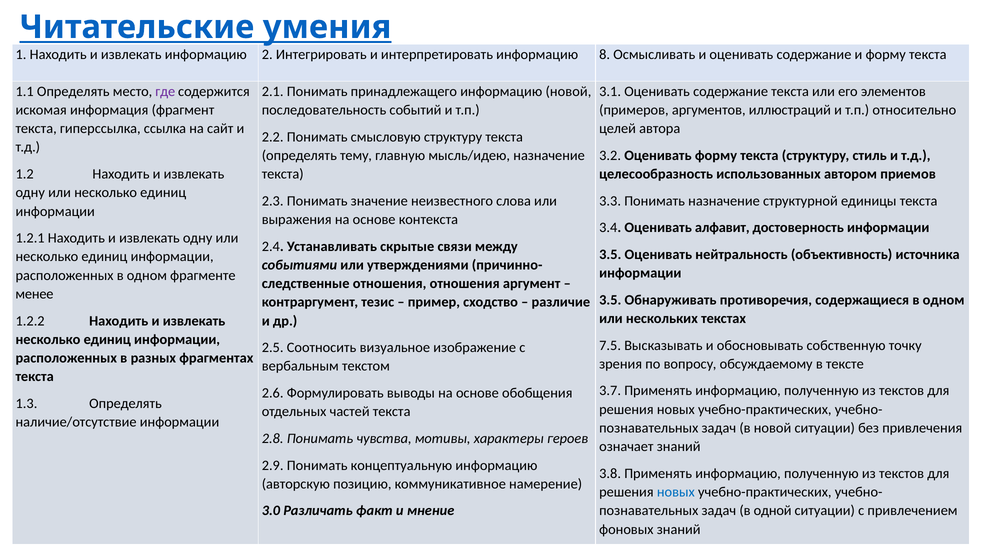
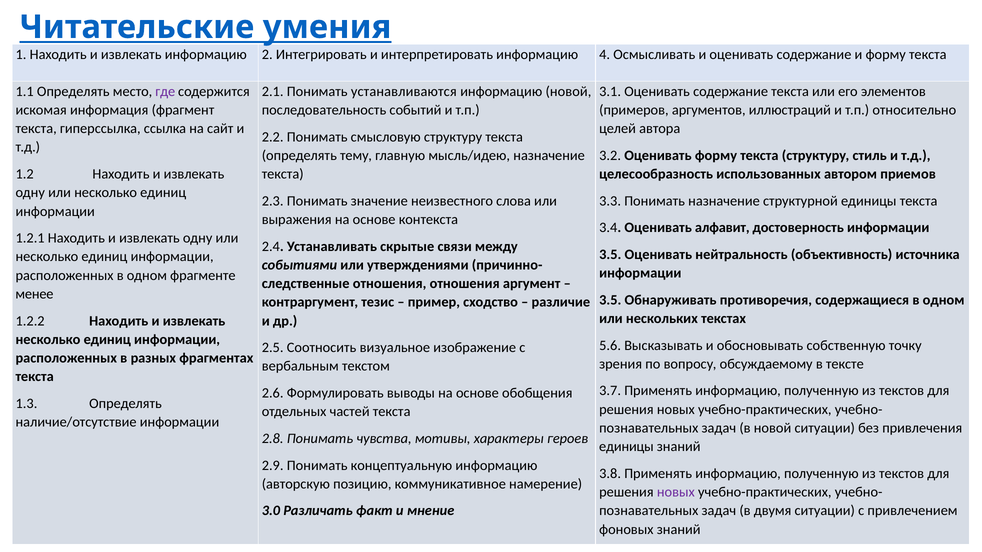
8: 8 -> 4 (605, 54)
принадлежащего: принадлежащего -> устанавливаются (404, 91)
7.5: 7.5 -> 5.6 (610, 346)
означает: означает -> единицы (626, 447)
новых colour: blue -> purple (676, 492)
одной: одной -> двумя (773, 511)
